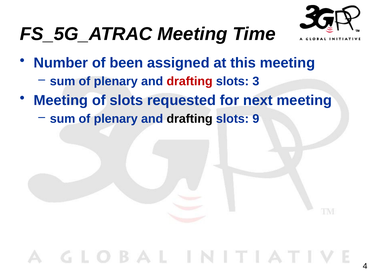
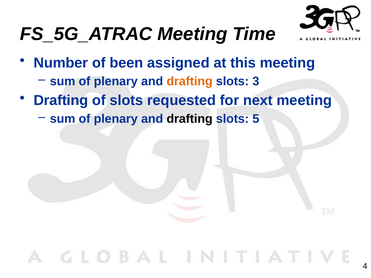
drafting colour: red -> orange (190, 81)
Meeting: Meeting -> Drafting (61, 100)
9: 9 -> 5 (256, 119)
